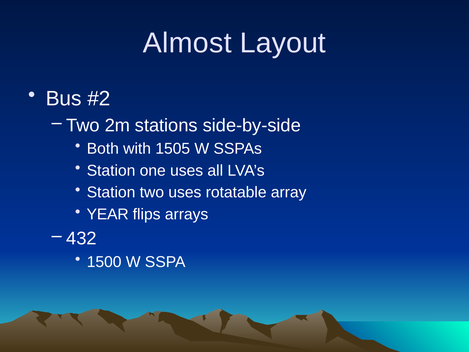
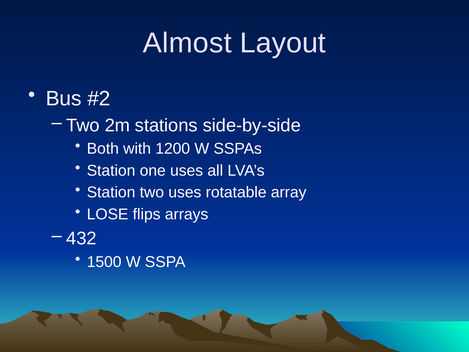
1505: 1505 -> 1200 (173, 149)
YEAR: YEAR -> LOSE (108, 214)
